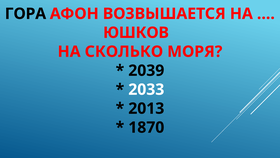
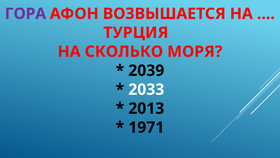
ГОРА colour: black -> purple (25, 14)
ЮШКОВ: ЮШКОВ -> ТУРЦИЯ (136, 33)
1870: 1870 -> 1971 (146, 127)
